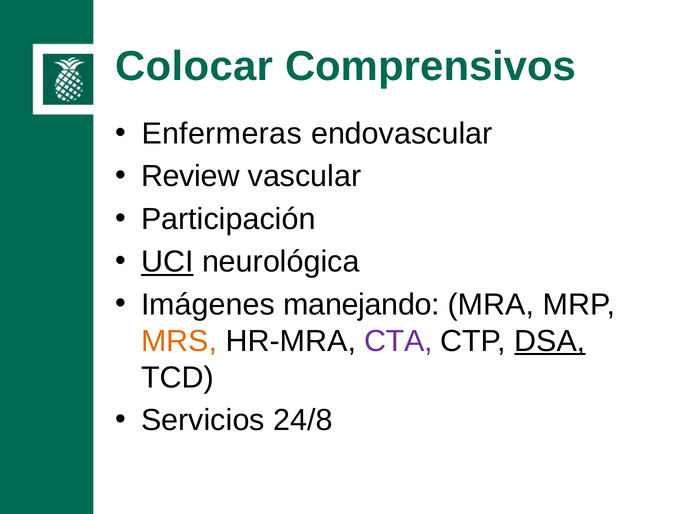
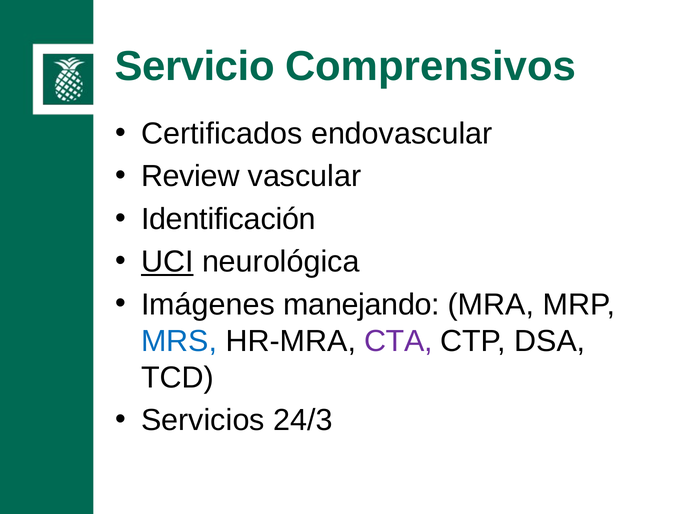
Colocar: Colocar -> Servicio (195, 66)
Enfermeras: Enfermeras -> Certificados (222, 134)
Participación: Participación -> Identificación (228, 219)
MRS colour: orange -> blue (179, 341)
DSA underline: present -> none (550, 341)
24/8: 24/8 -> 24/3 (303, 421)
